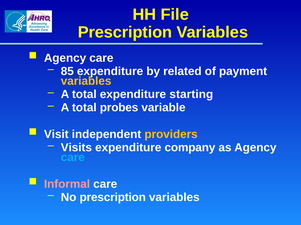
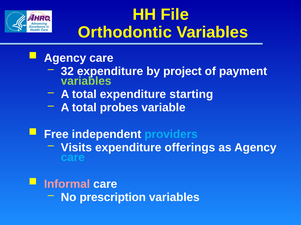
Prescription: Prescription -> Orthodontic (125, 32)
85: 85 -> 32 (67, 71)
related: related -> project (182, 71)
variables colour: yellow -> light green (86, 81)
Visit: Visit -> Free (56, 135)
providers colour: yellow -> light blue (171, 135)
company: company -> offerings (190, 148)
